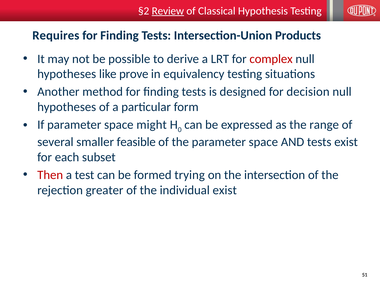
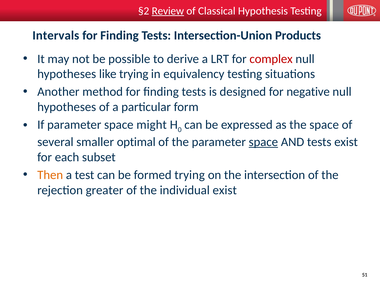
Requires: Requires -> Intervals (56, 36)
like prove: prove -> trying (134, 74)
decision: decision -> negative (308, 92)
the range: range -> space (324, 125)
feasible: feasible -> optimal (136, 142)
space underline: none -> present (263, 142)
Then colour: red -> orange (50, 175)
